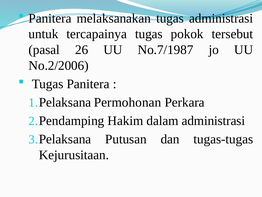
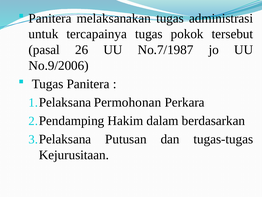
No.2/2006: No.2/2006 -> No.9/2006 (59, 65)
dalam administrasi: administrasi -> berdasarkan (213, 120)
